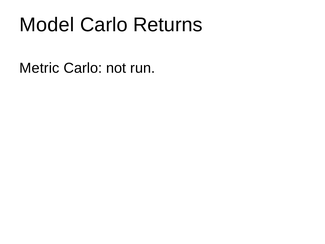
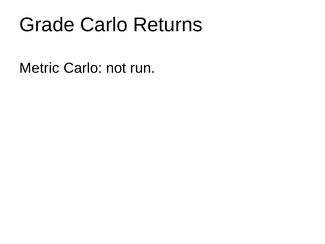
Model: Model -> Grade (47, 25)
